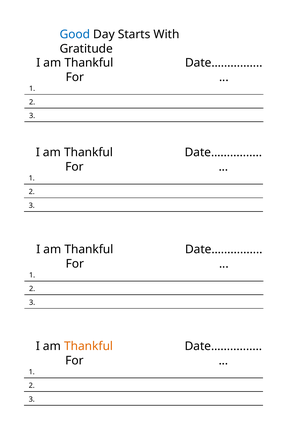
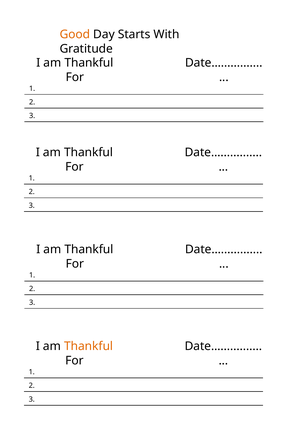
Good colour: blue -> orange (75, 34)
